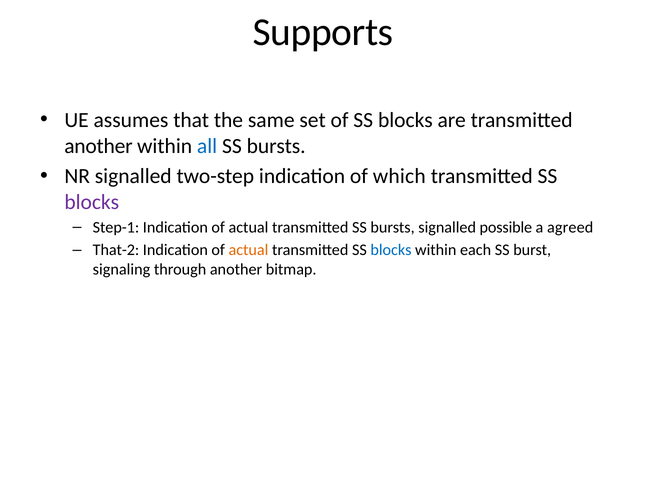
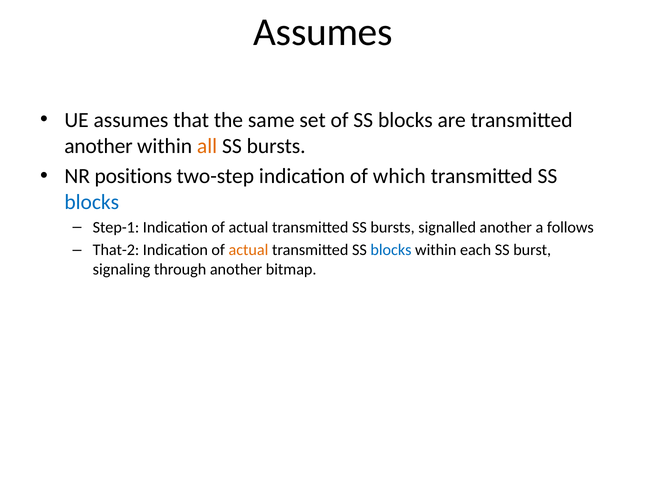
Supports: Supports -> Assumes (323, 32)
all colour: blue -> orange (207, 146)
NR signalled: signalled -> positions (133, 176)
blocks colour: purple -> blue (92, 202)
signalled possible: possible -> another (506, 227)
agreed: agreed -> follows (570, 227)
